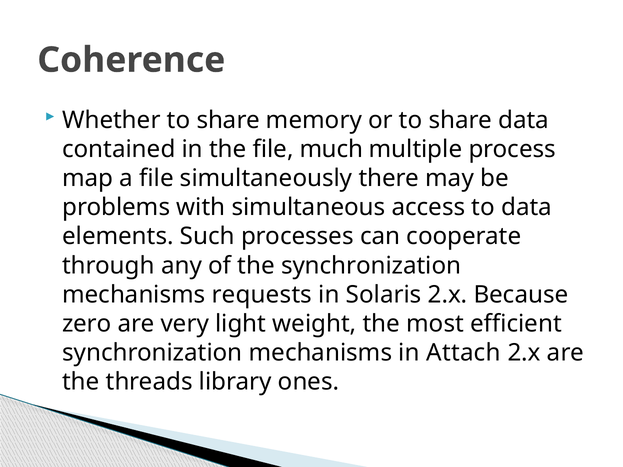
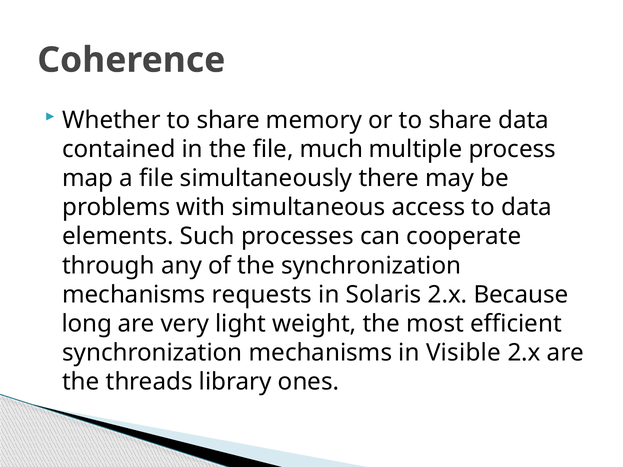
zero: zero -> long (87, 324)
Attach: Attach -> Visible (464, 353)
